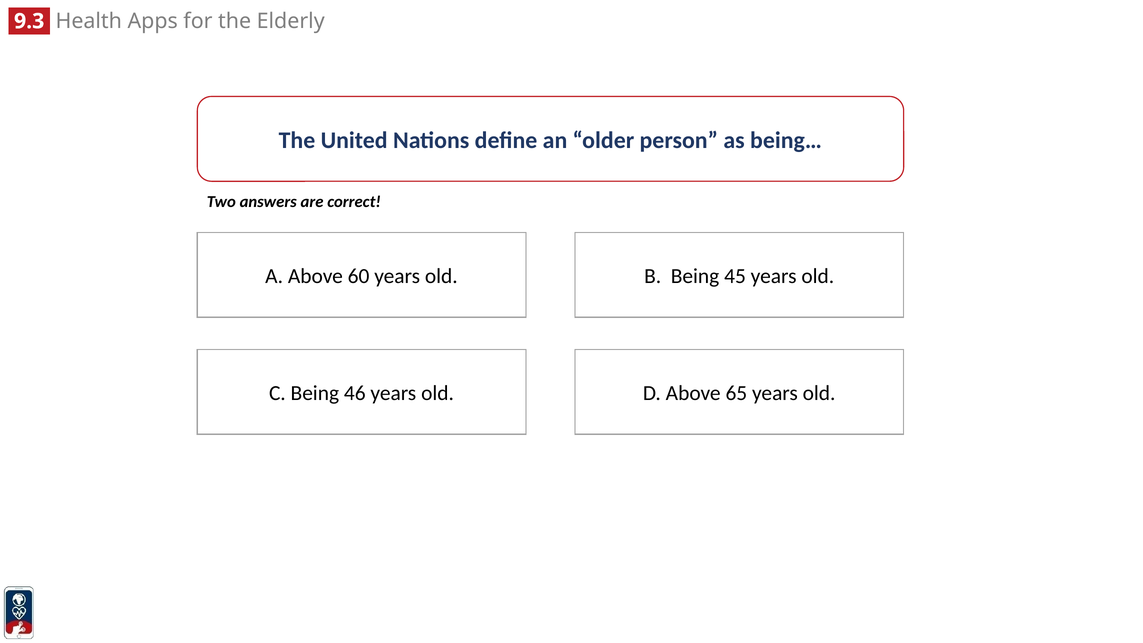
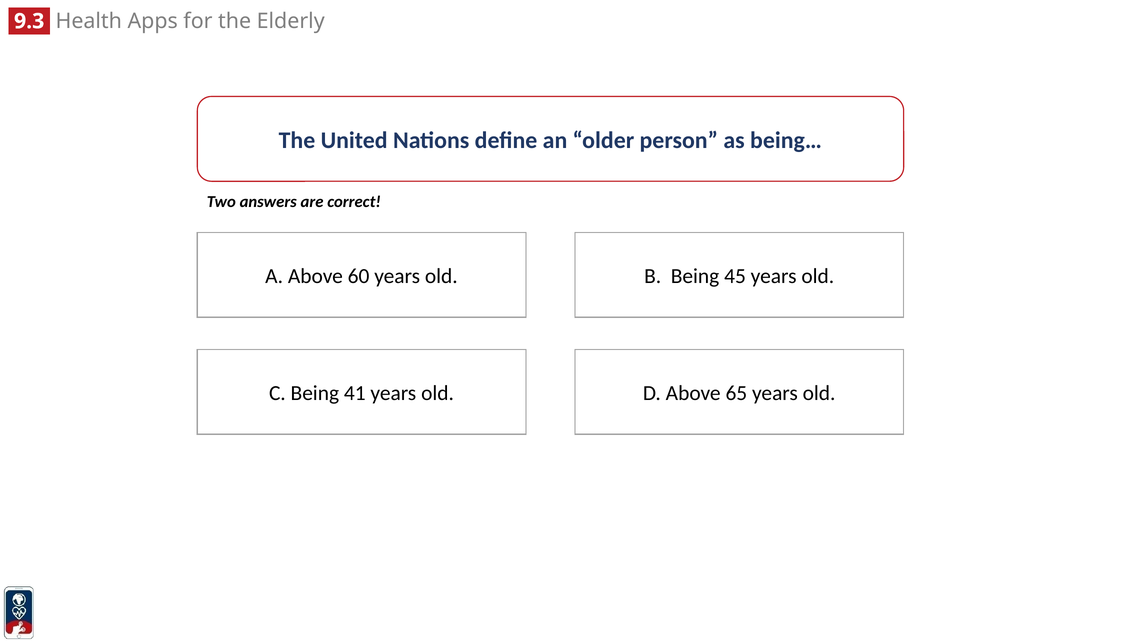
46: 46 -> 41 (355, 393)
